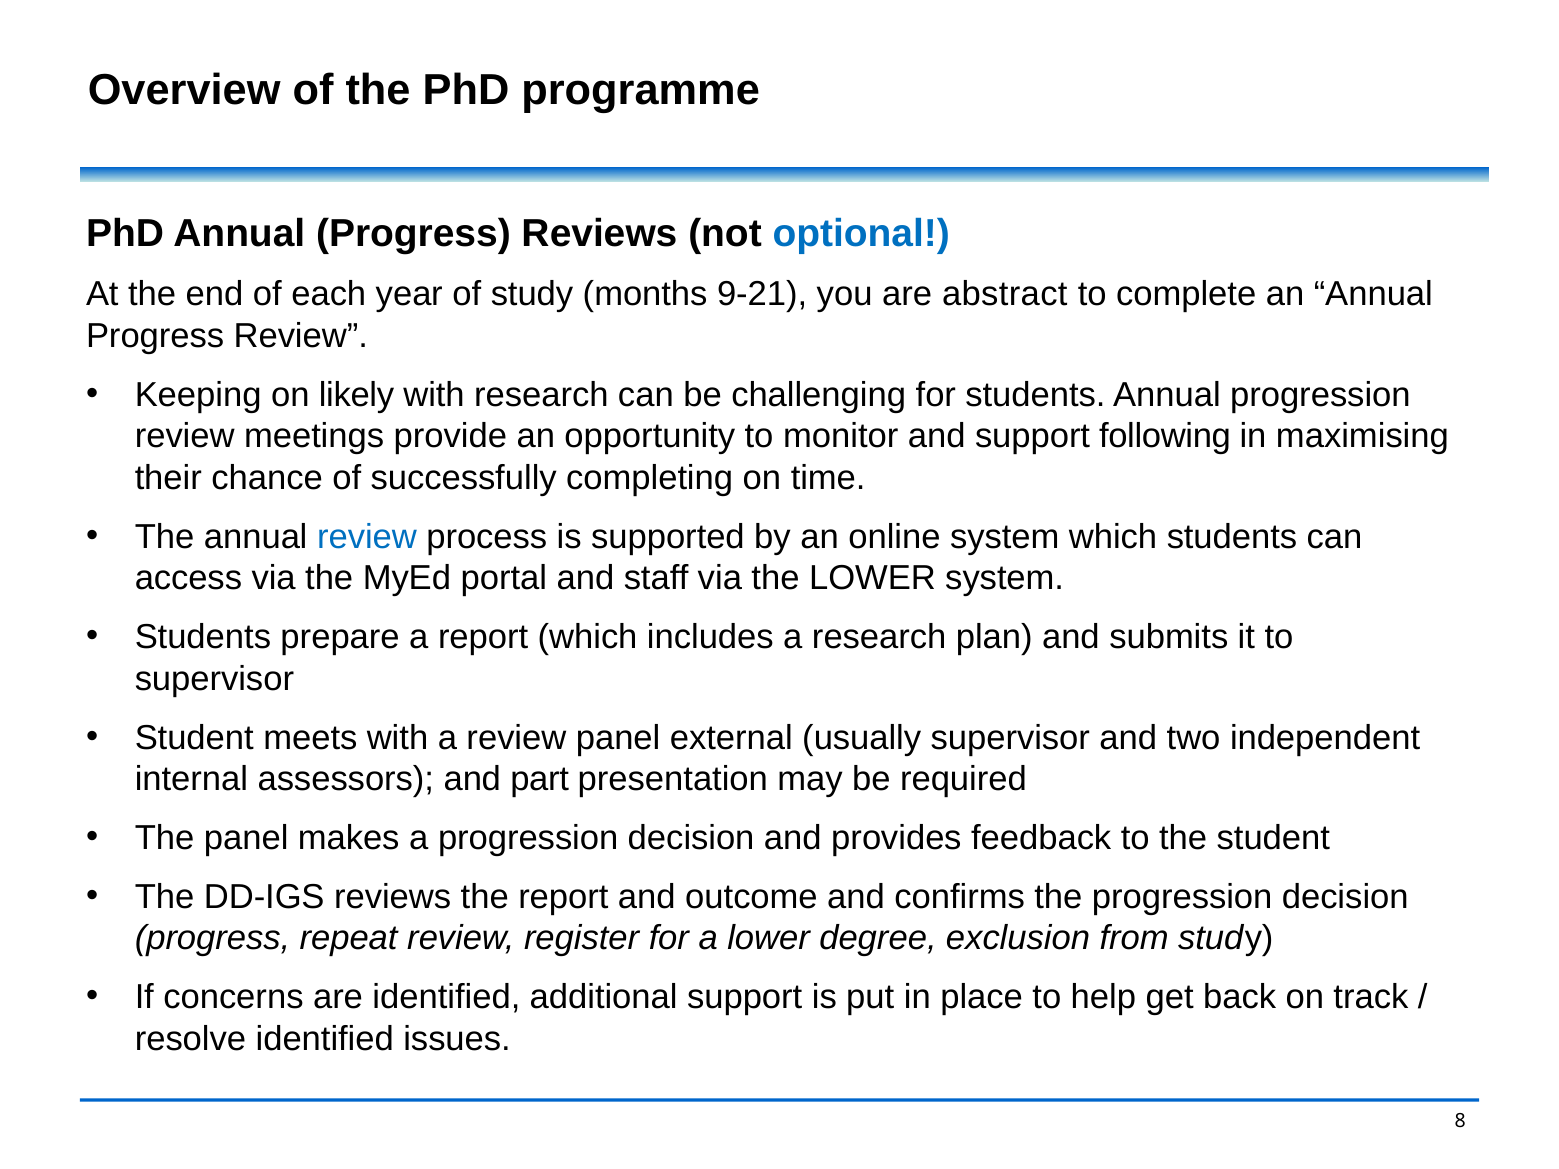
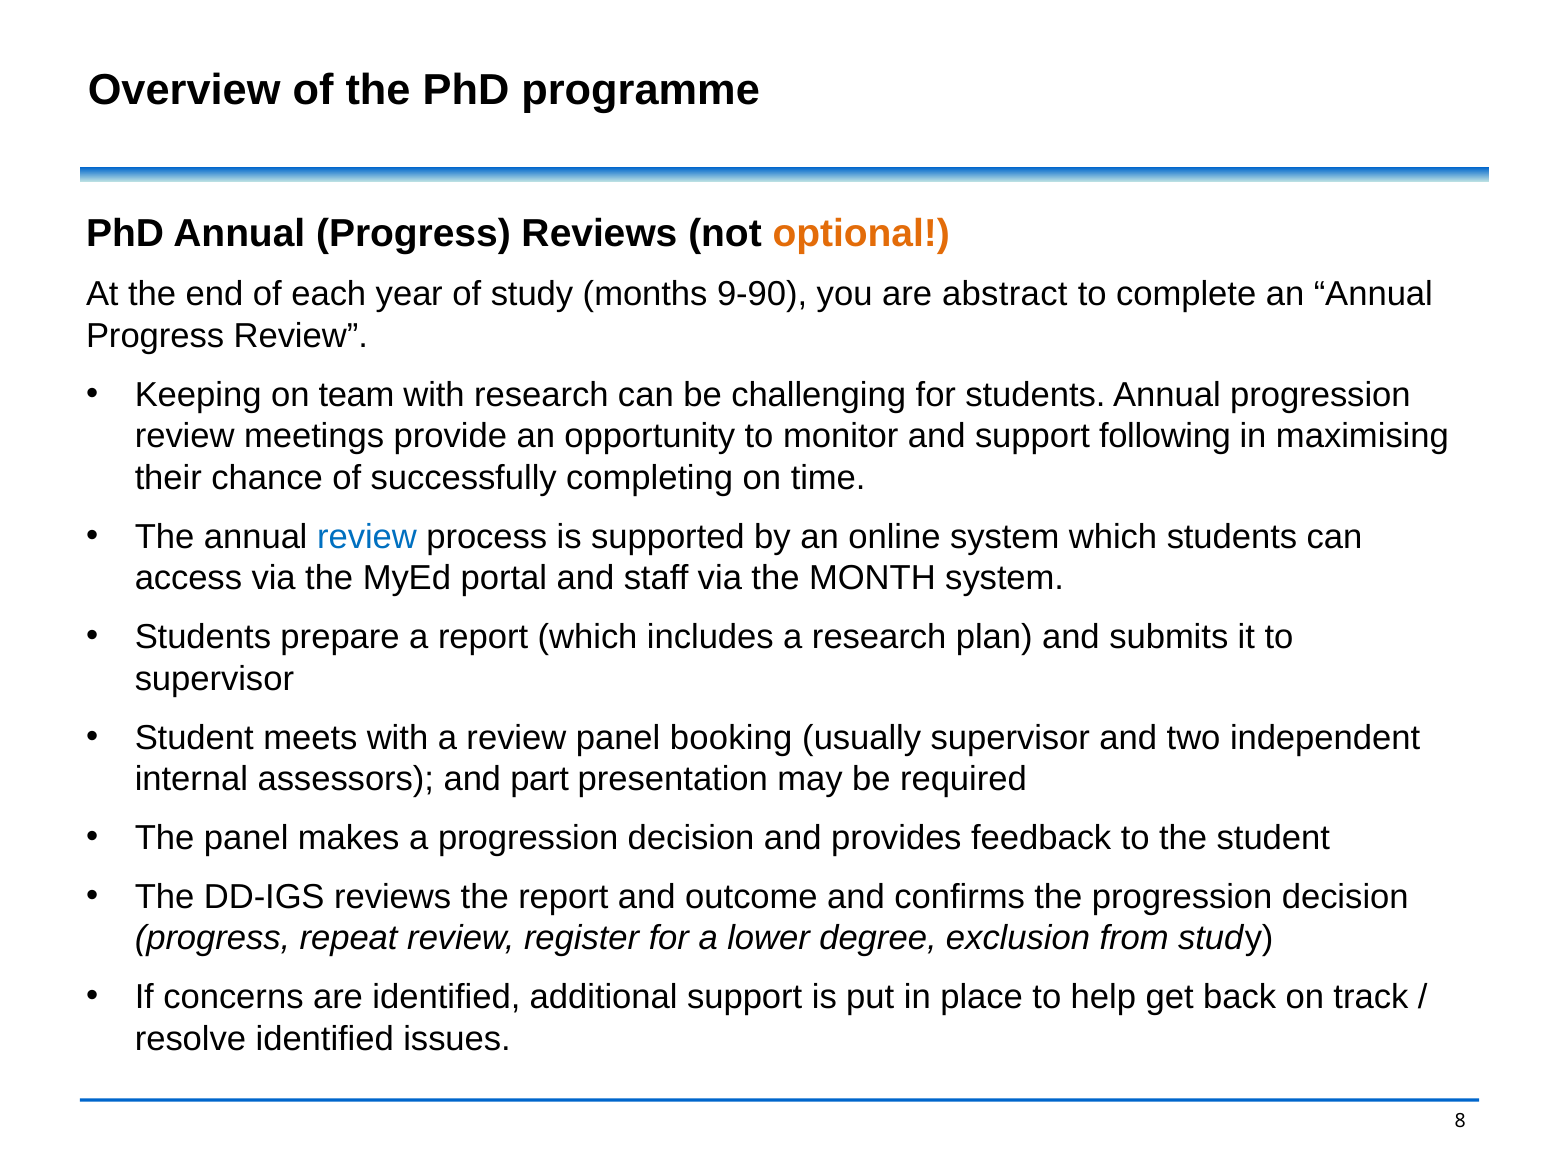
optional colour: blue -> orange (861, 233)
9-21: 9-21 -> 9-90 (762, 295)
likely: likely -> team (356, 395)
the LOWER: LOWER -> MONTH (872, 579)
external: external -> booking (731, 738)
